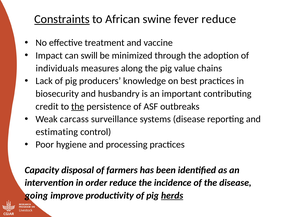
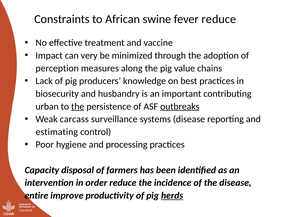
Constraints underline: present -> none (62, 19)
swill: swill -> very (89, 56)
individuals: individuals -> perception (57, 68)
credit: credit -> urban (47, 107)
outbreaks underline: none -> present (180, 107)
going: going -> entire (36, 196)
